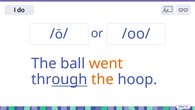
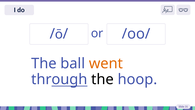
the colour: orange -> black (103, 79)
